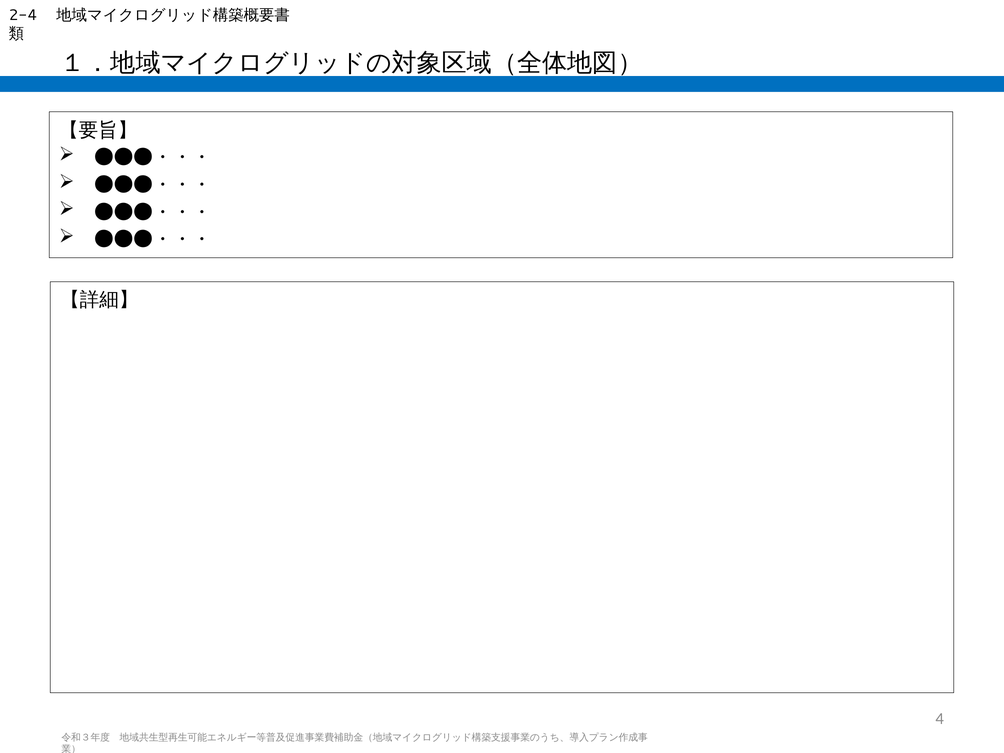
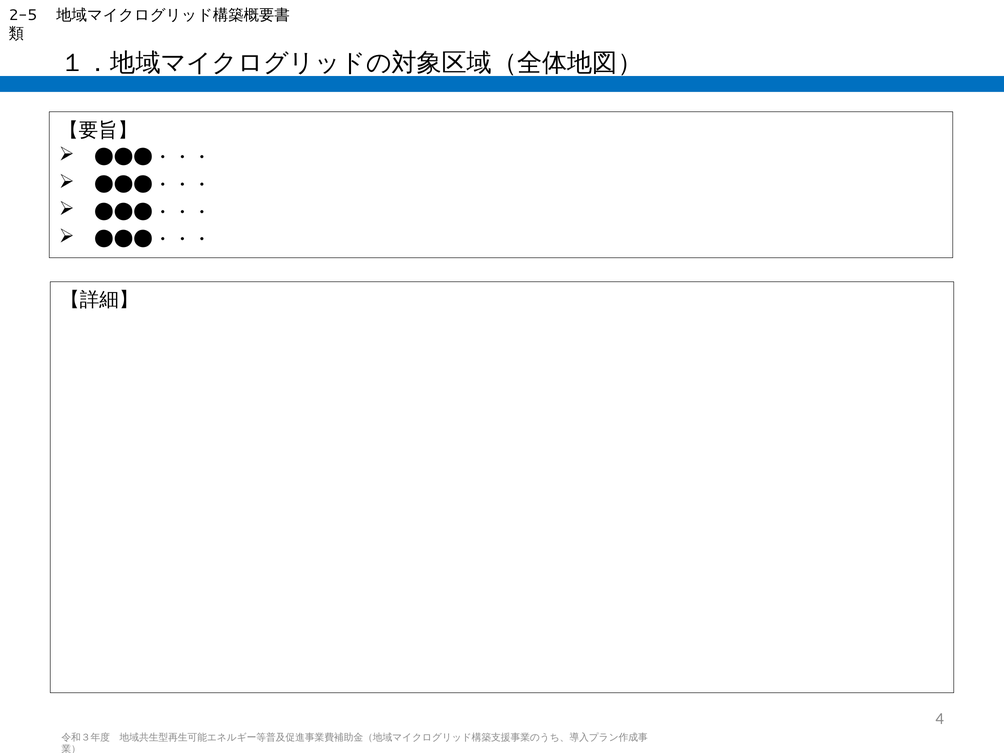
2-4: 2-4 -> 2-5 (23, 15)
